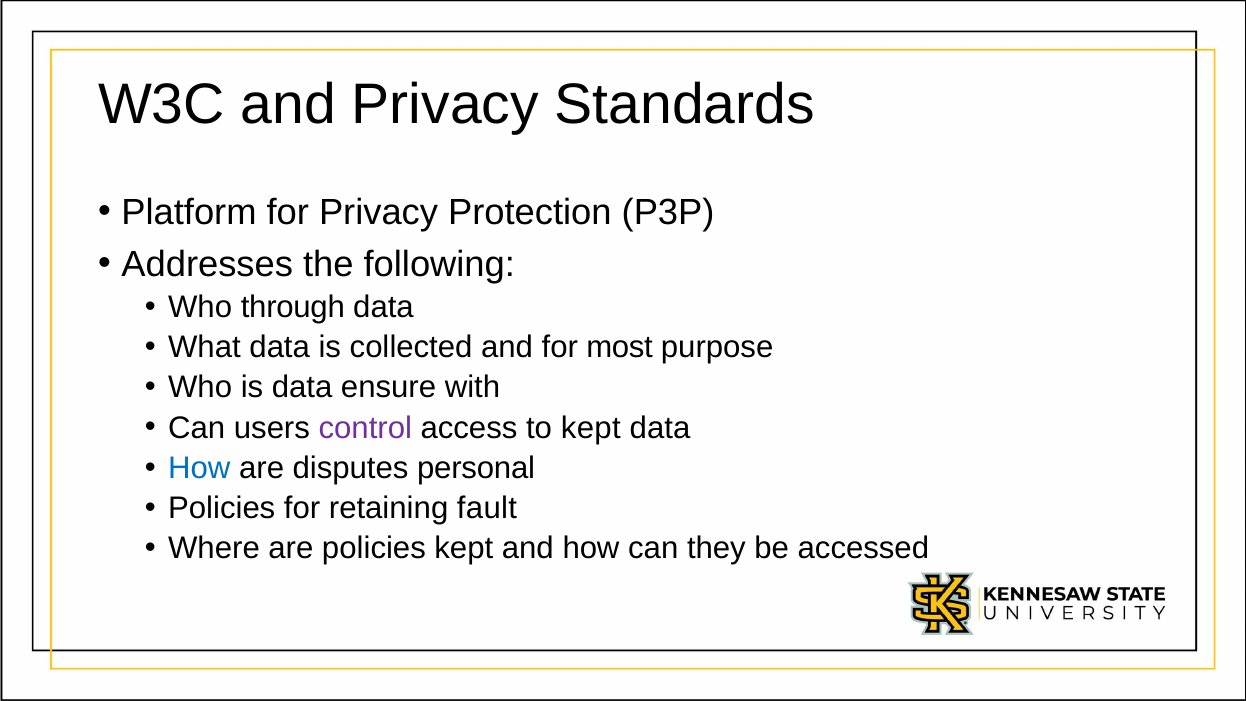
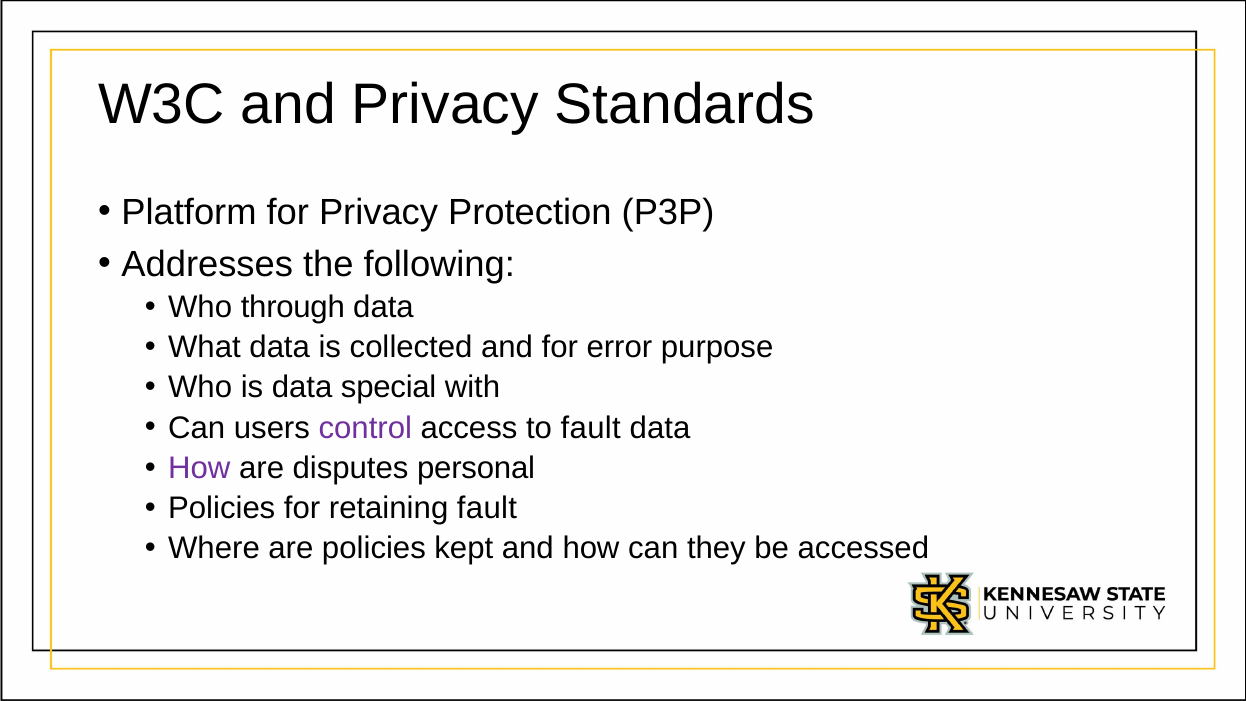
most: most -> error (619, 348)
ensure: ensure -> special (389, 388)
to kept: kept -> fault (591, 428)
How colour: blue -> purple (199, 468)
